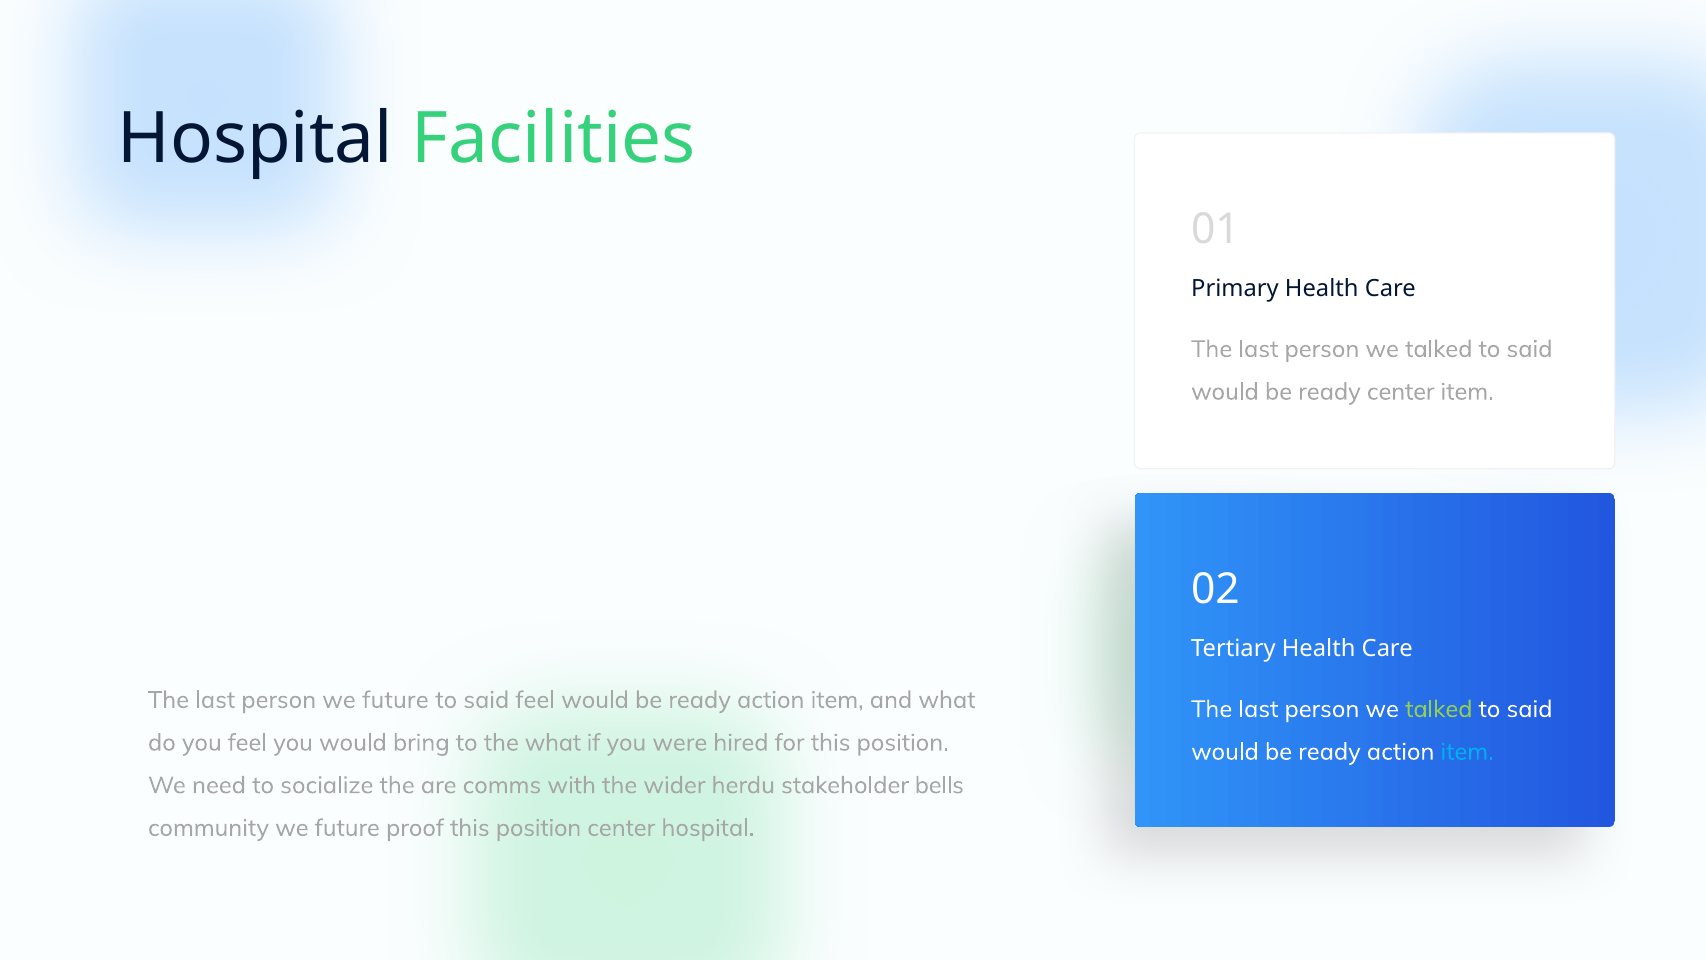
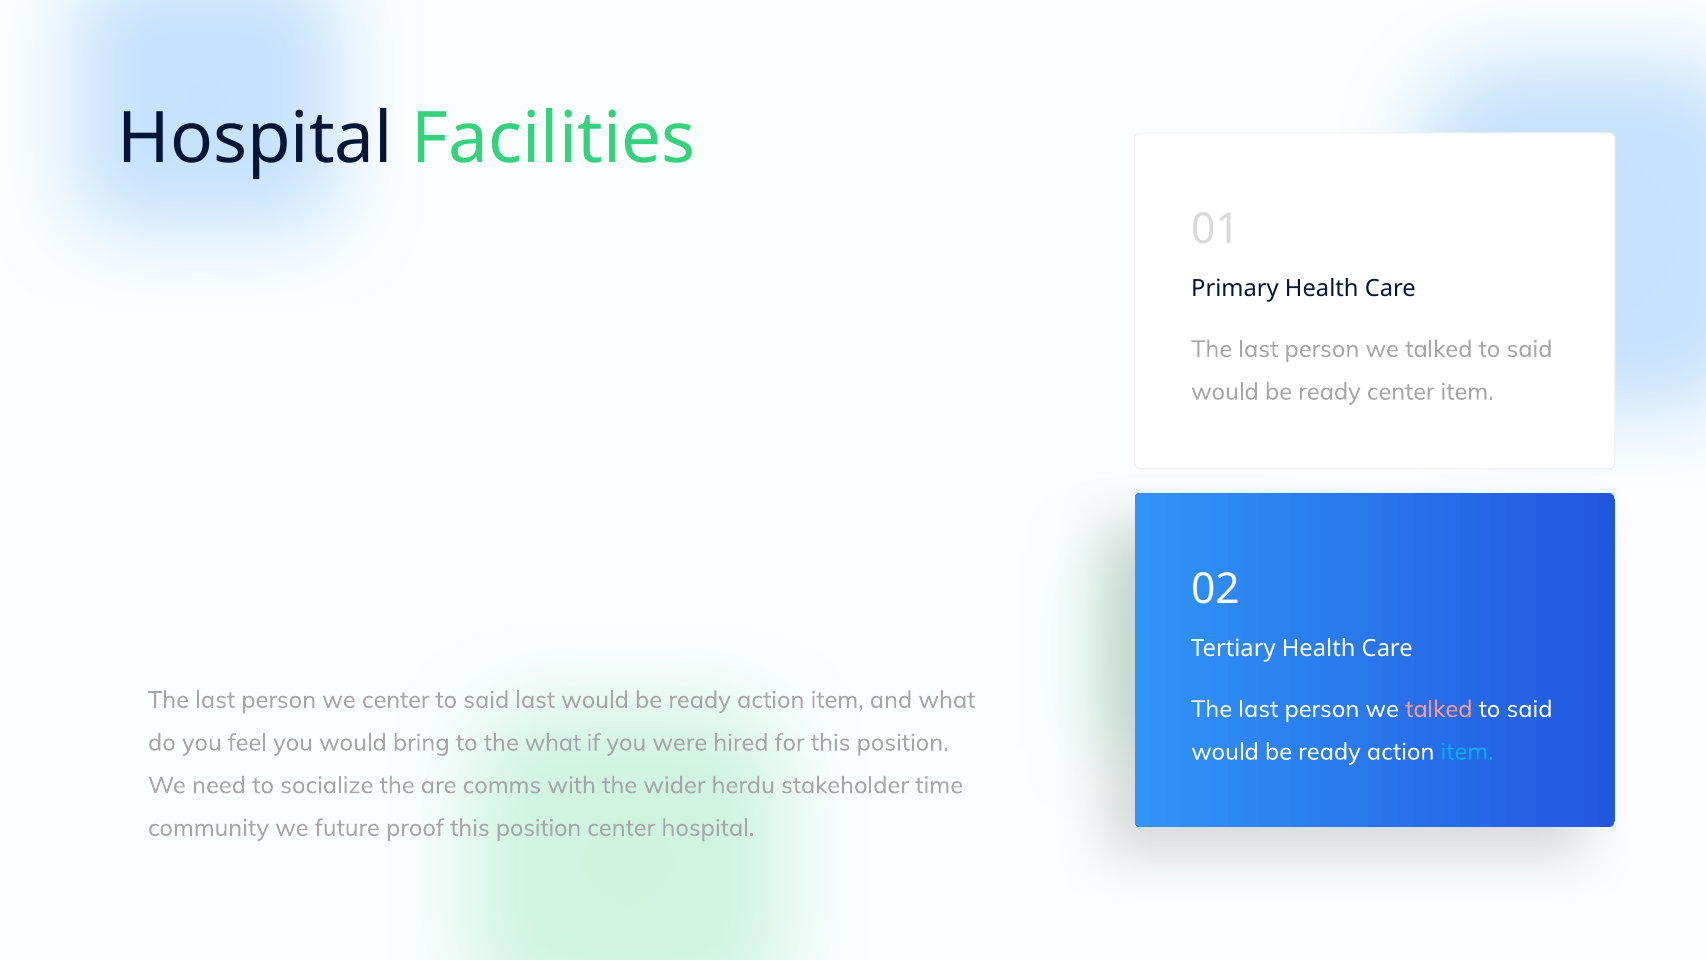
person we future: future -> center (396, 700)
said feel: feel -> last (535, 700)
talked colour: light green -> pink (1439, 709)
bells: bells -> time (939, 785)
